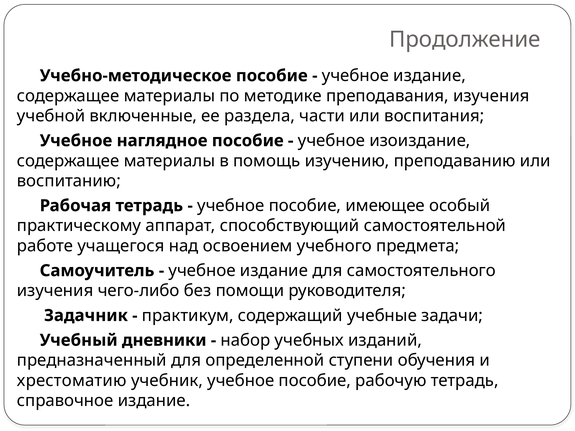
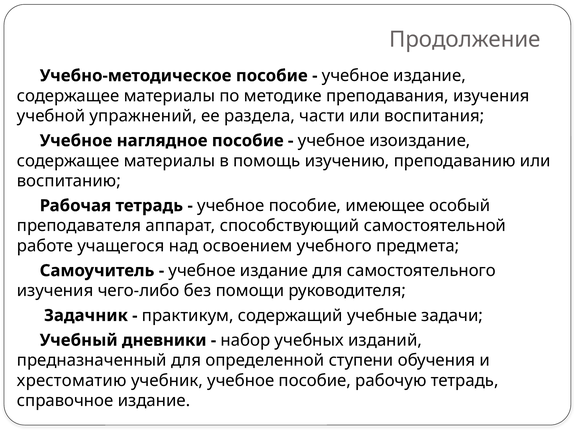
включенные: включенные -> упражнений (143, 116)
практическому: практическому -> преподавателя (79, 226)
